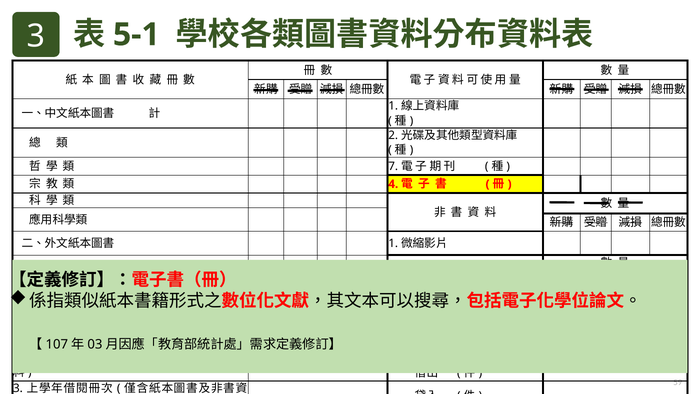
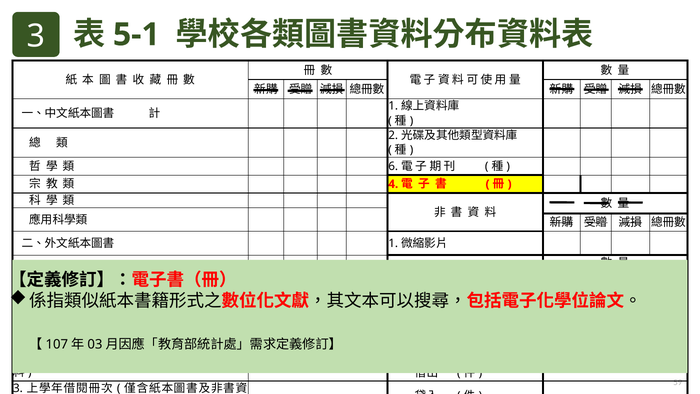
7: 7 -> 6 (393, 166)
